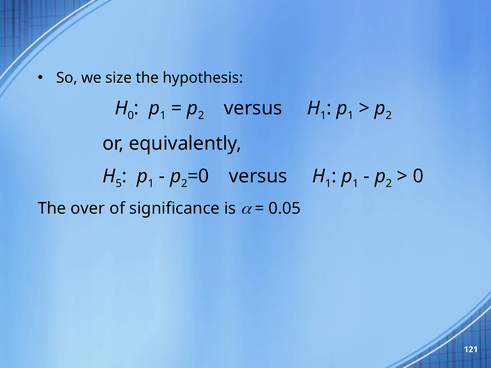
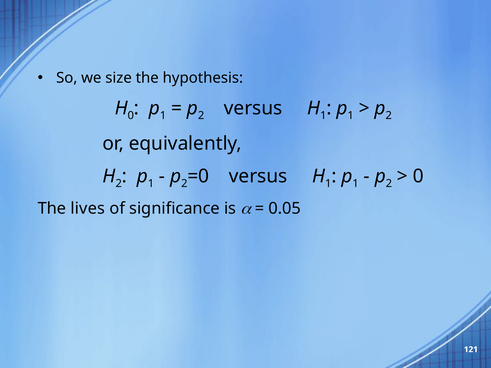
5: 5 -> 2 (119, 184)
over: over -> lives (88, 209)
